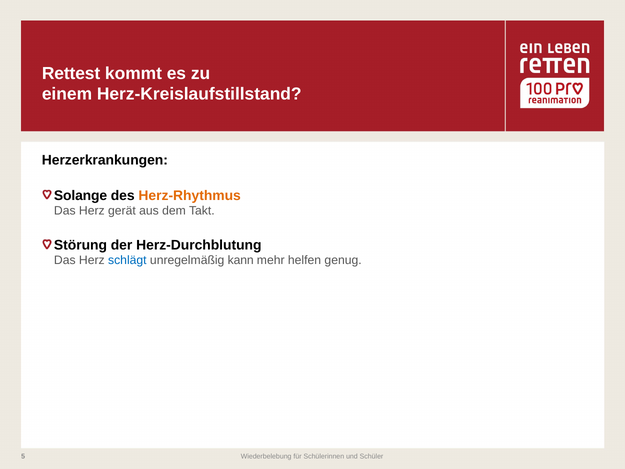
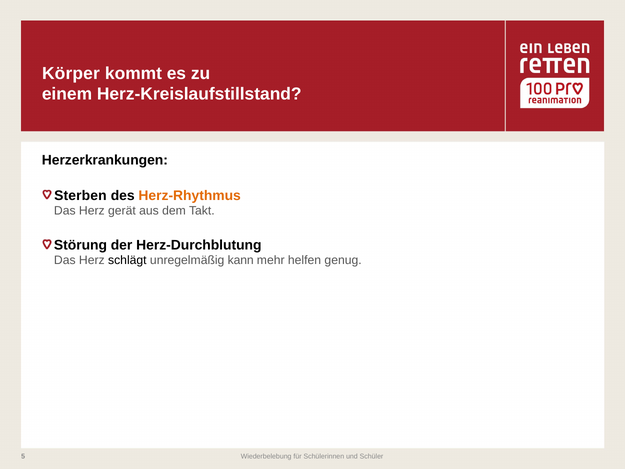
Rettest: Rettest -> Körper (71, 73)
Solange: Solange -> Sterben (80, 195)
schlägt colour: blue -> black (127, 260)
